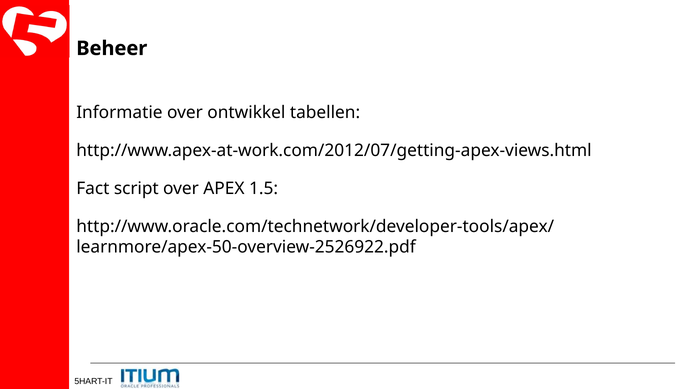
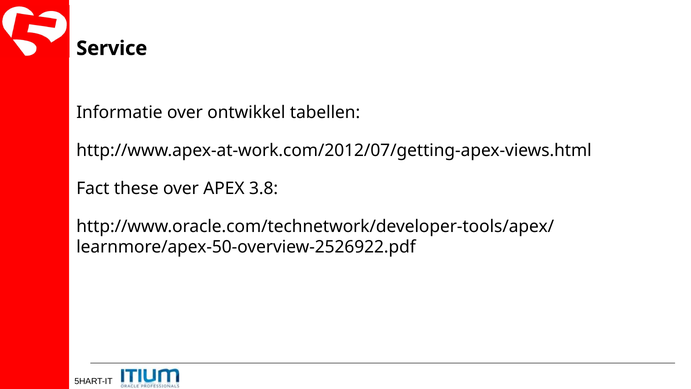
Beheer: Beheer -> Service (112, 48)
script: script -> these (136, 188)
1.5: 1.5 -> 3.8 (264, 188)
